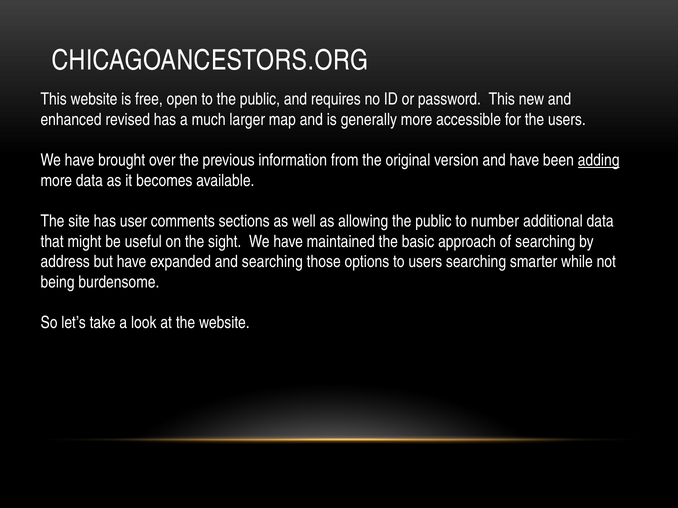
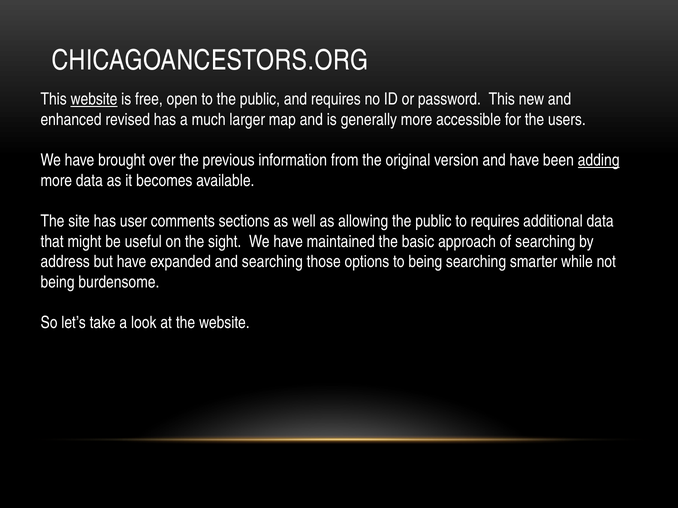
website underline: none -> present (94, 99)
to number: number -> requires (495, 221)
to users: users -> being (425, 262)
